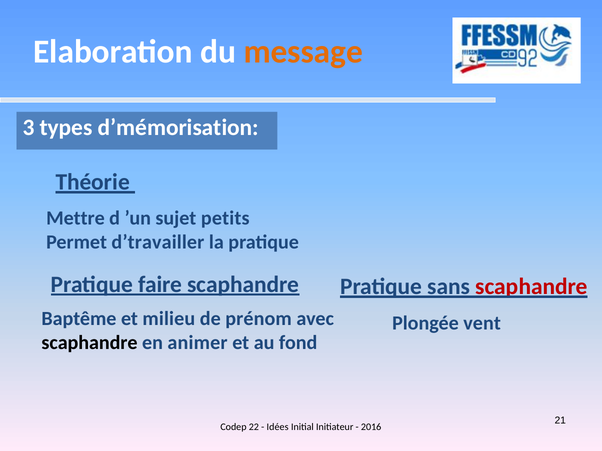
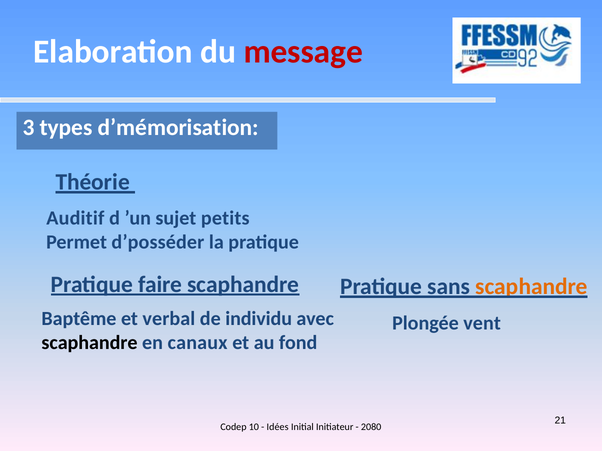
message colour: orange -> red (303, 52)
Mettre: Mettre -> Auditif (75, 218)
d’travailler: d’travailler -> d’posséder (158, 242)
scaphandre colour: red -> orange (532, 287)
milieu: milieu -> verbal (169, 319)
prénom: prénom -> individu (259, 319)
animer: animer -> canaux (198, 343)
22: 22 -> 10 (254, 428)
2016: 2016 -> 2080 (371, 428)
